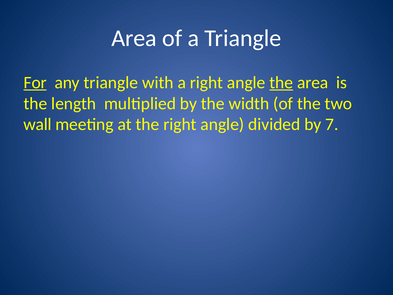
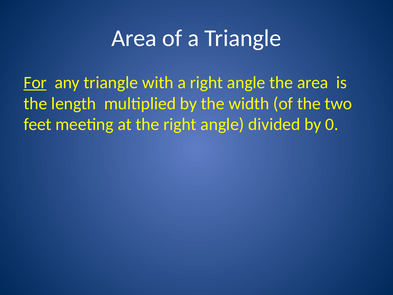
the underline: present -> none (281, 82)
wall: wall -> feet (38, 124)
7: 7 -> 0 (332, 124)
